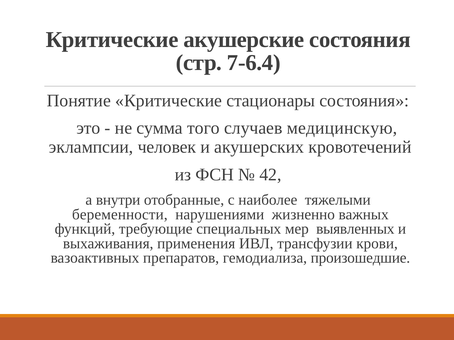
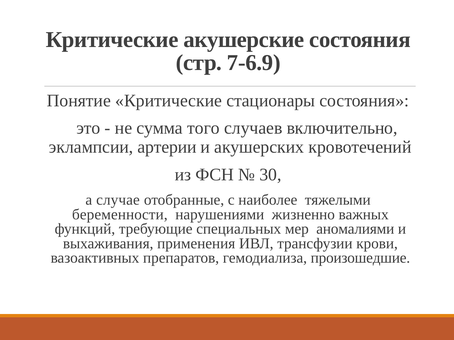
7-6.4: 7-6.4 -> 7-6.9 (254, 63)
медицинскую: медицинскую -> включительно (342, 128)
человек: человек -> артерии (167, 147)
42: 42 -> 30 (271, 175)
внутри: внутри -> случае (118, 200)
выявленных: выявленных -> аномалиями (355, 229)
